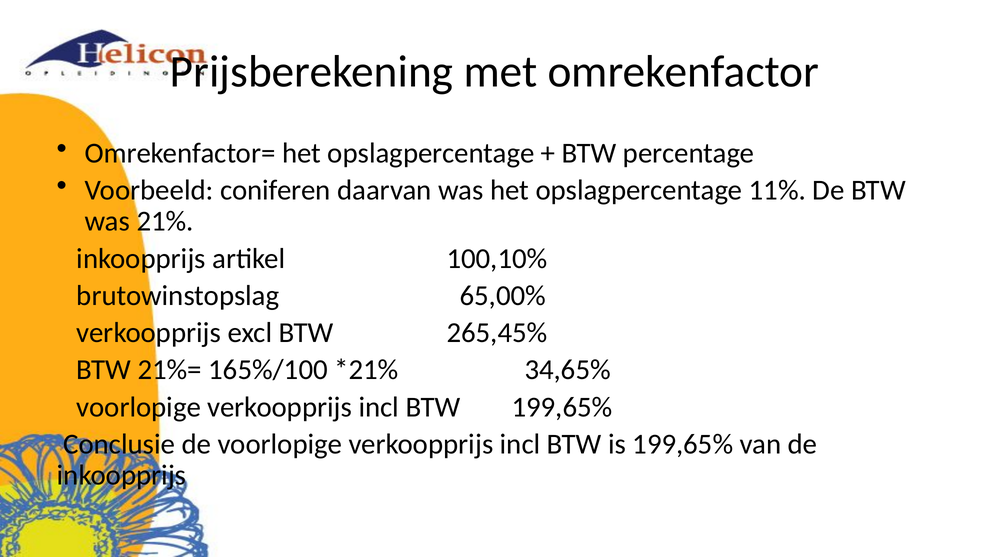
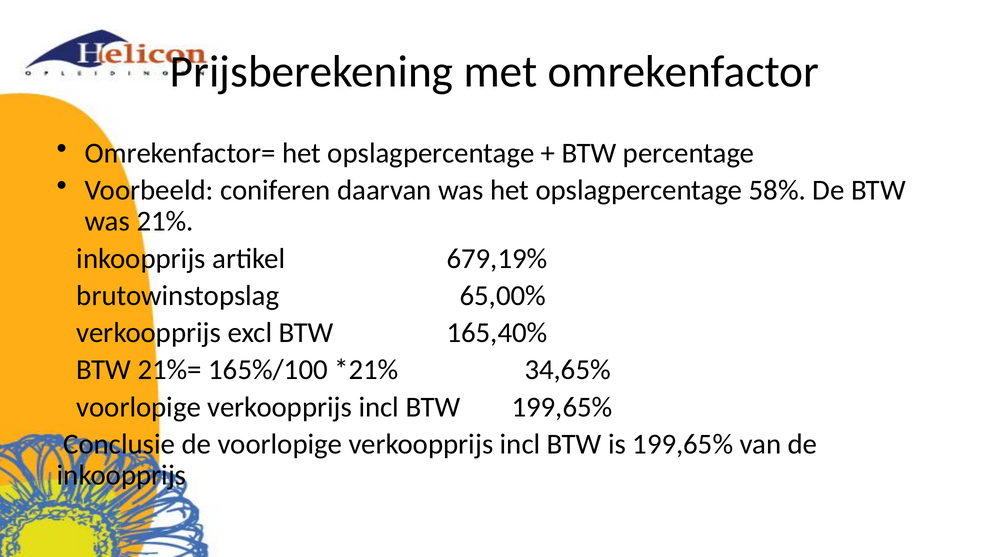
11%: 11% -> 58% (777, 190)
100,10%: 100,10% -> 679,19% (497, 258)
265,45%: 265,45% -> 165,40% (497, 333)
